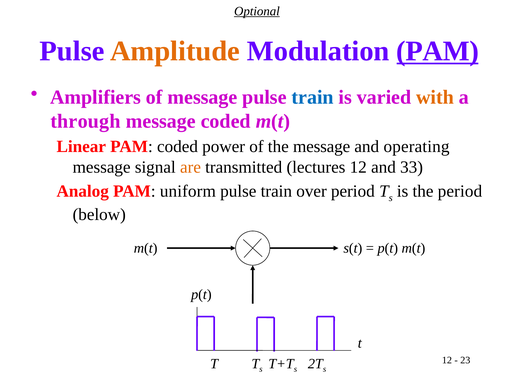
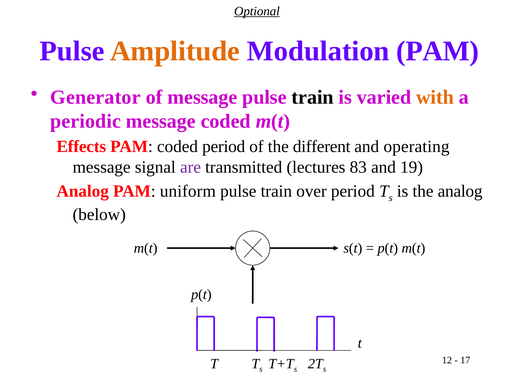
PAM underline: present -> none (438, 51)
Amplifiers: Amplifiers -> Generator (95, 97)
train colour: blue -> black (313, 97)
through: through -> periodic (86, 121)
Linear: Linear -> Effects (81, 147)
coded power: power -> period (224, 147)
the message: message -> different (322, 147)
are colour: orange -> purple (190, 167)
lectures 12: 12 -> 83 (358, 167)
33: 33 -> 19 (412, 167)
the period: period -> analog (460, 191)
23: 23 -> 17 (465, 361)
